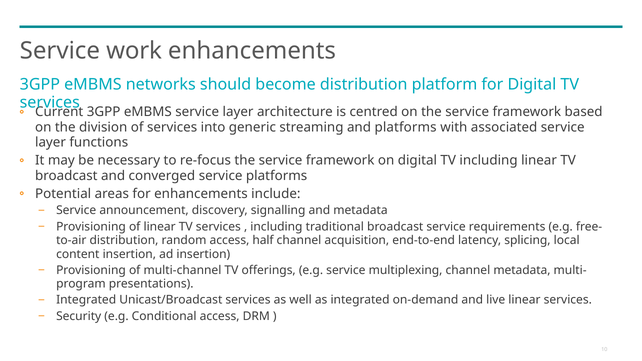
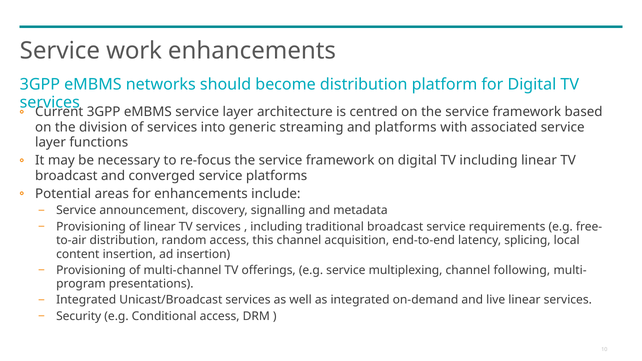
half: half -> this (263, 240)
channel metadata: metadata -> following (522, 270)
